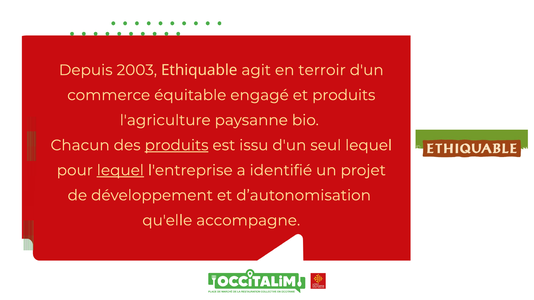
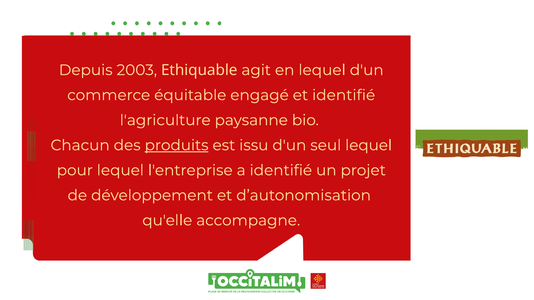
en terroir: terroir -> lequel (322, 70)
et produits: produits -> identifié (344, 95)
lequel underline: present -> none (120, 171)
